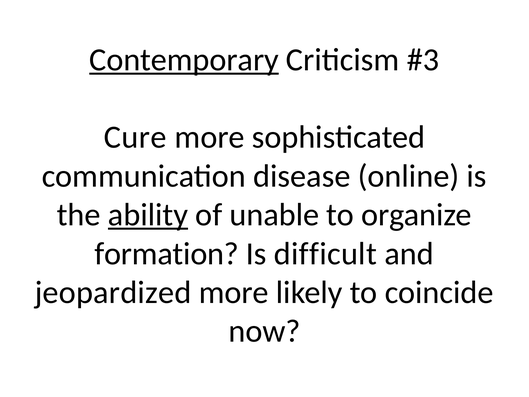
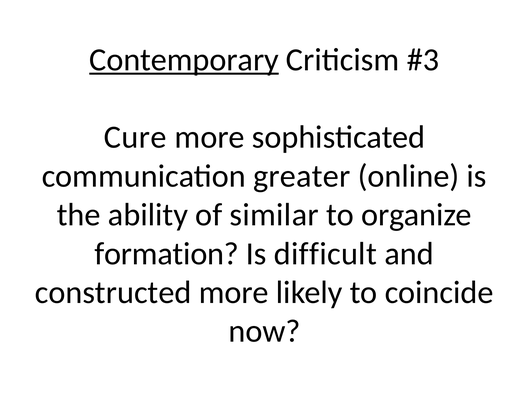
disease: disease -> greater (302, 176)
ability underline: present -> none (148, 215)
unable: unable -> similar (274, 215)
jeopardized: jeopardized -> constructed (113, 292)
